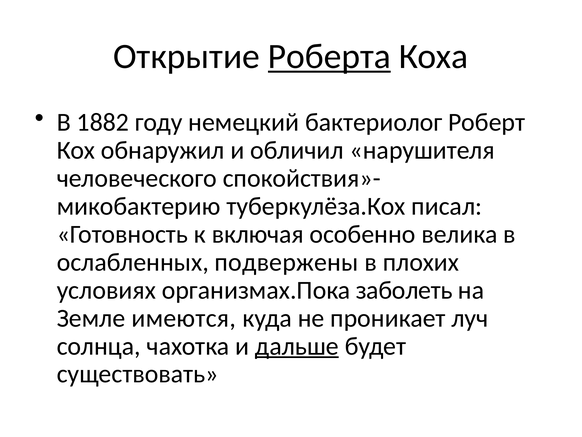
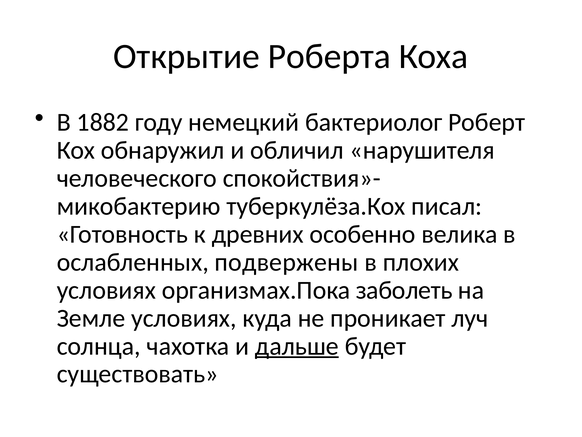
Роберта underline: present -> none (329, 56)
включая: включая -> древних (258, 234)
Земле имеются: имеются -> условиях (184, 318)
